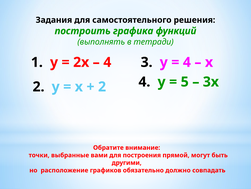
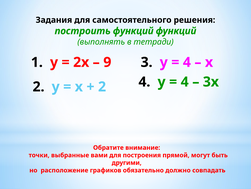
построить графика: графика -> функций (133, 31)
4: 4 -> 9 (107, 62)
5: 5 -> 4 (185, 82)
